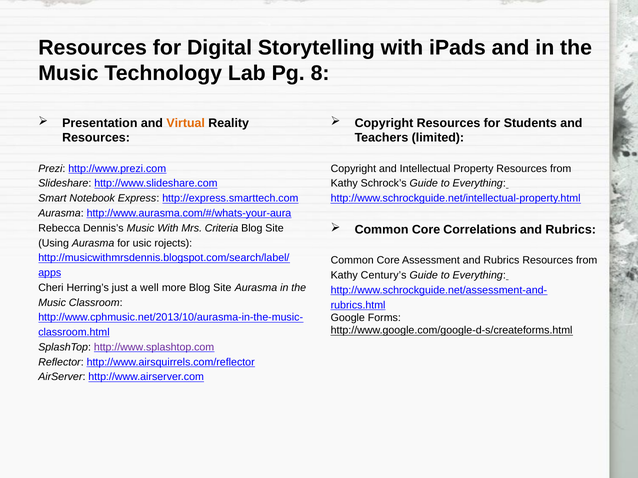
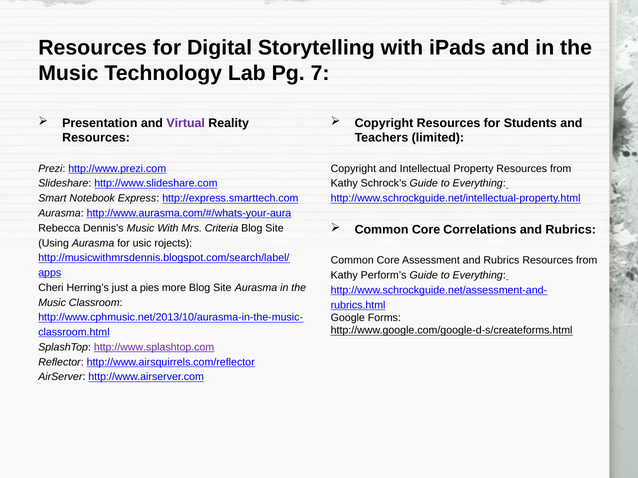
8: 8 -> 7 (320, 73)
Virtual colour: orange -> purple (186, 123)
Century’s: Century’s -> Perform’s (384, 276)
well: well -> pies (150, 288)
